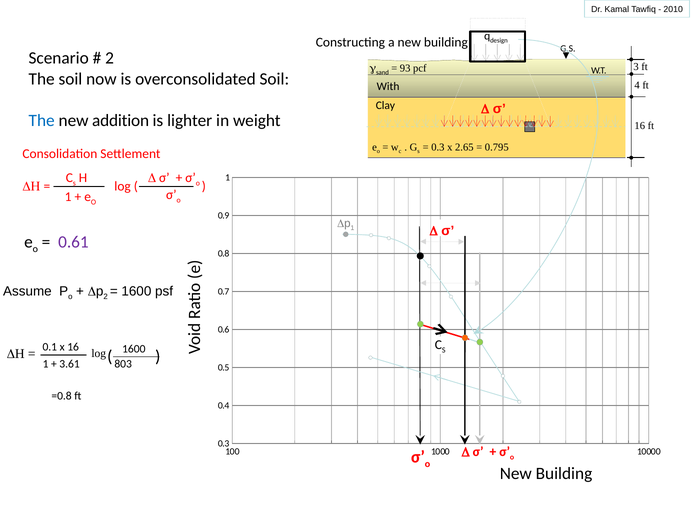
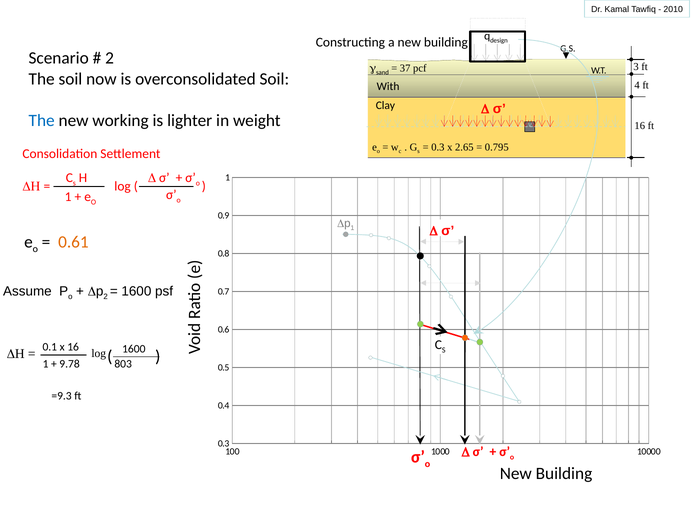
93: 93 -> 37 (405, 68)
addition: addition -> working (120, 120)
0.61 colour: purple -> orange (73, 242)
3.61: 3.61 -> 9.78 (70, 364)
=0.8: =0.8 -> =9.3 (62, 396)
